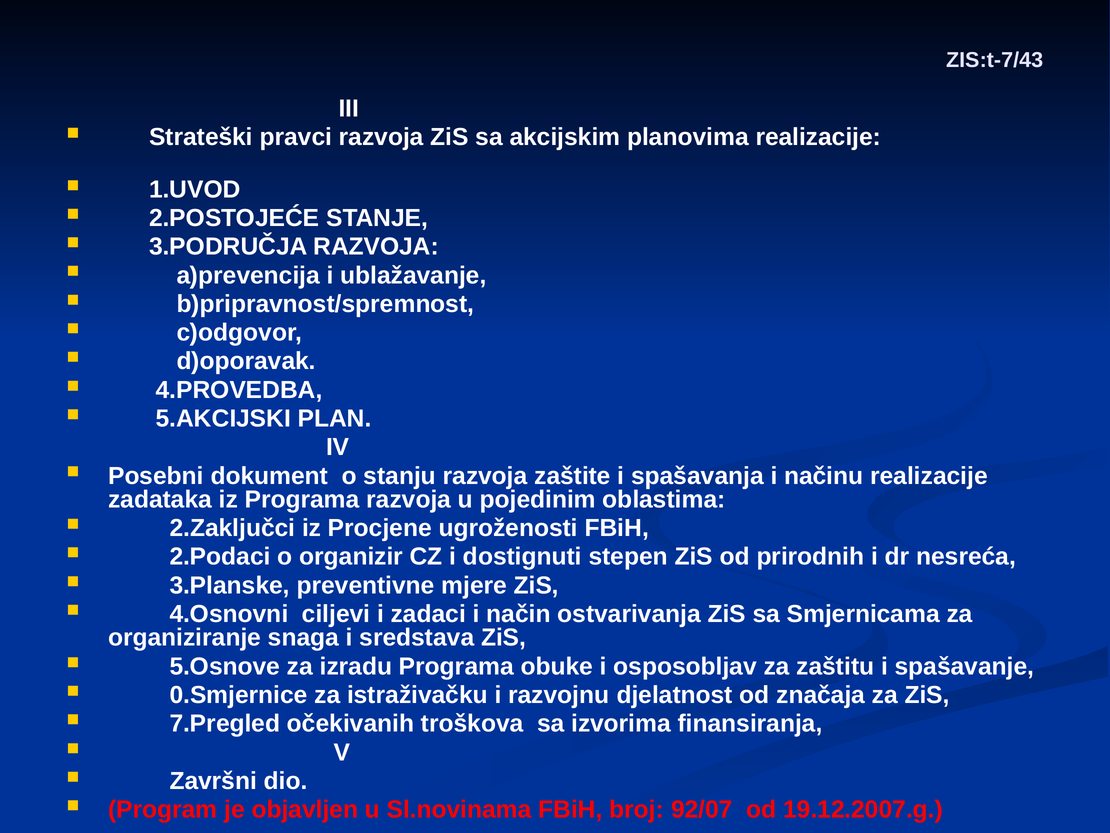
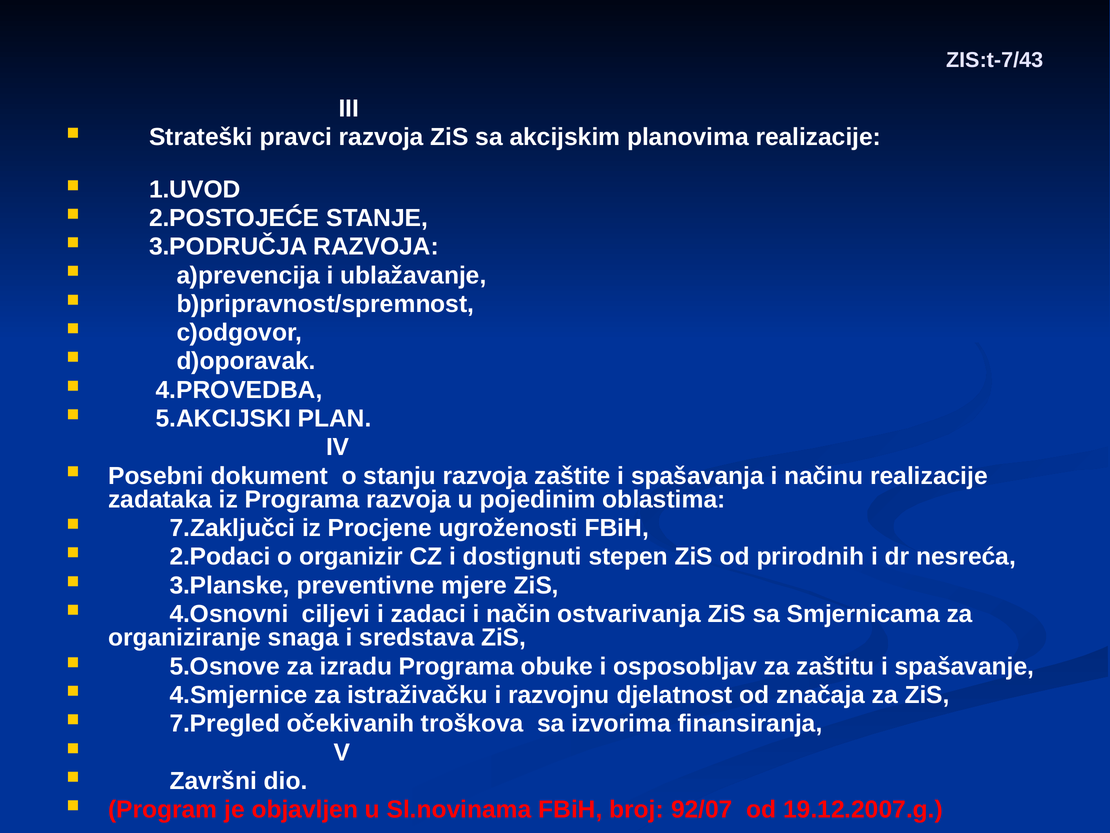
2.Zaključci: 2.Zaključci -> 7.Zaključci (232, 528)
0.Smjernice: 0.Smjernice -> 4.Smjernice (239, 695)
